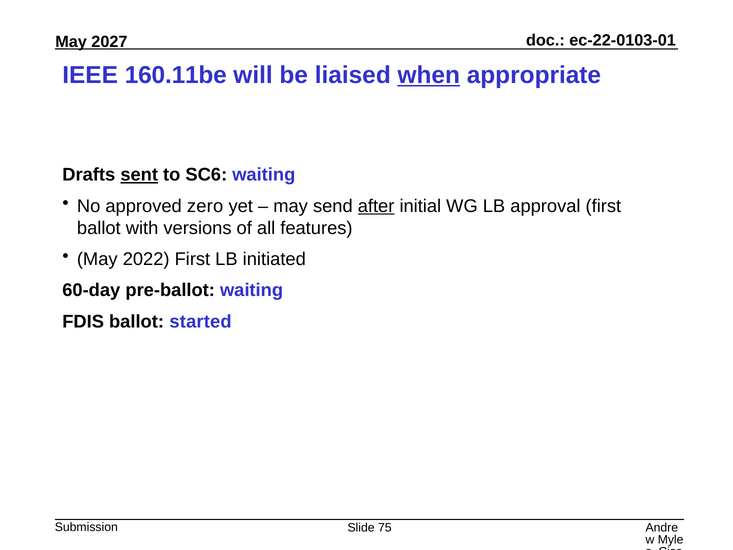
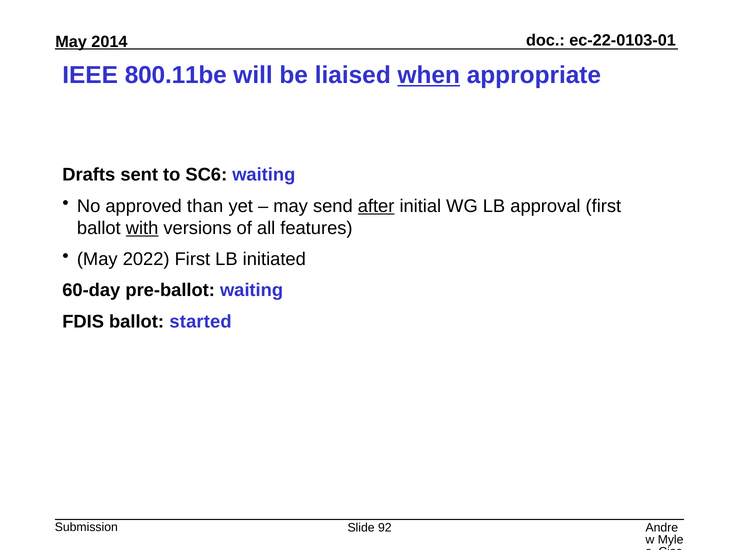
2027: 2027 -> 2014 (109, 42)
160.11be: 160.11be -> 800.11be (176, 75)
sent underline: present -> none (139, 175)
zero: zero -> than (205, 206)
with underline: none -> present (142, 228)
75: 75 -> 92 (385, 527)
